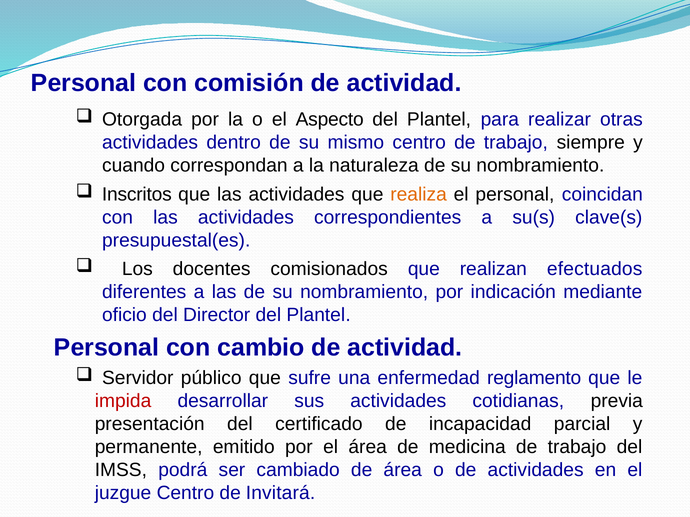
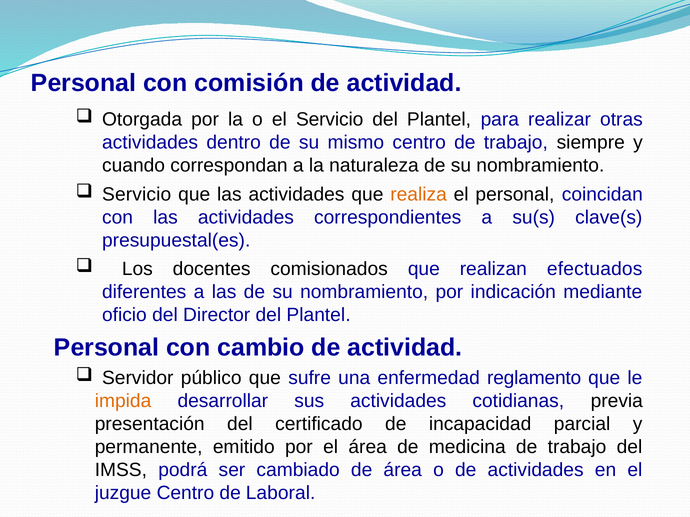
el Aspecto: Aspecto -> Servicio (330, 120)
Inscritos: Inscritos -> Servicio (137, 195)
impida colour: red -> orange (123, 401)
Invitará: Invitará -> Laboral (281, 494)
